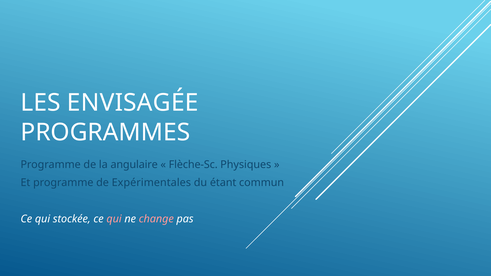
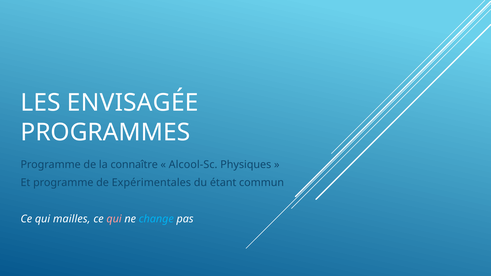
angulaire: angulaire -> connaître (134, 165)
Flèche-Sc: Flèche-Sc -> Alcool-Sc (193, 165)
stockée: stockée -> mailles (72, 219)
change colour: pink -> light blue (156, 219)
